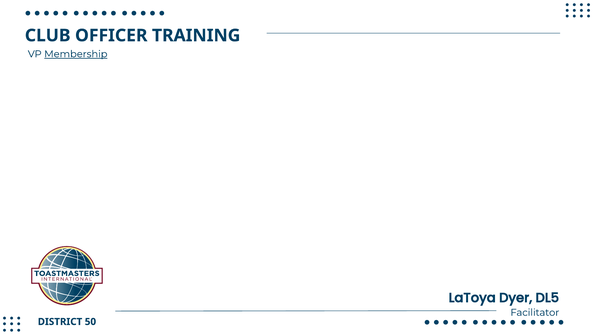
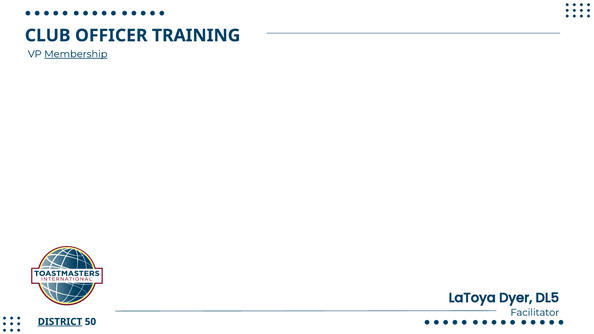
DISTRICT underline: none -> present (60, 322)
